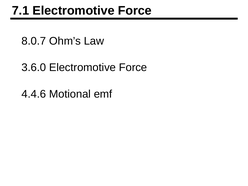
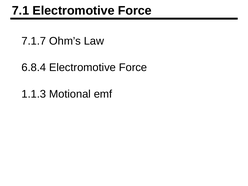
8.0.7: 8.0.7 -> 7.1.7 (34, 41)
3.6.0: 3.6.0 -> 6.8.4 (34, 68)
4.4.6: 4.4.6 -> 1.1.3 (34, 94)
